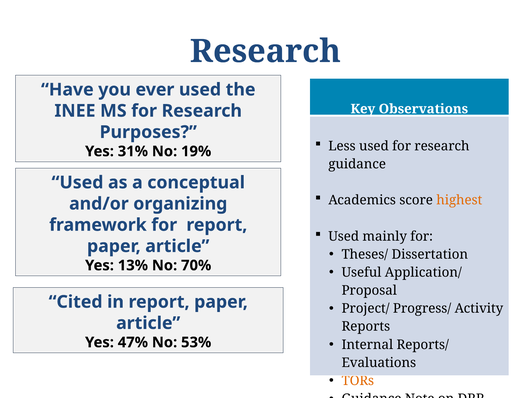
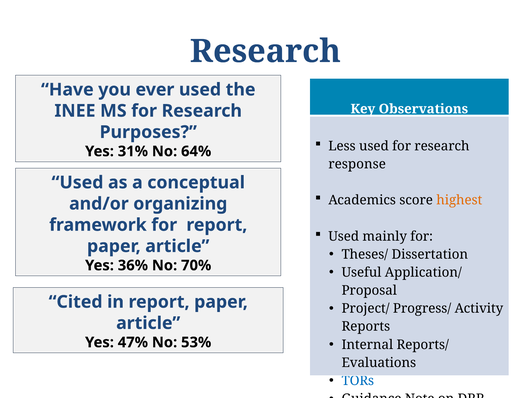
19%: 19% -> 64% (196, 151)
guidance: guidance -> response (357, 164)
13%: 13% -> 36% (133, 266)
TORs colour: orange -> blue (358, 381)
